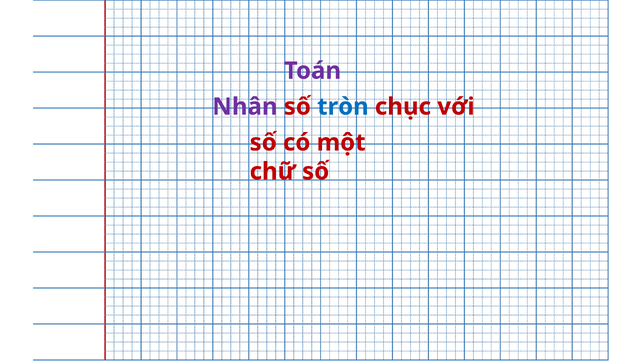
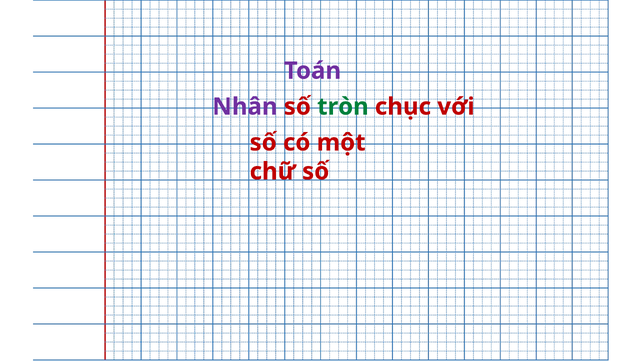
tròn colour: blue -> green (343, 107)
